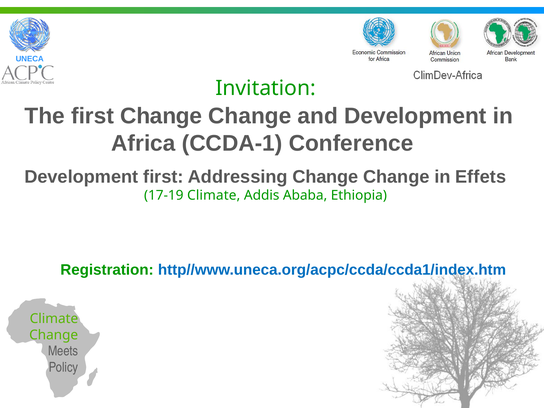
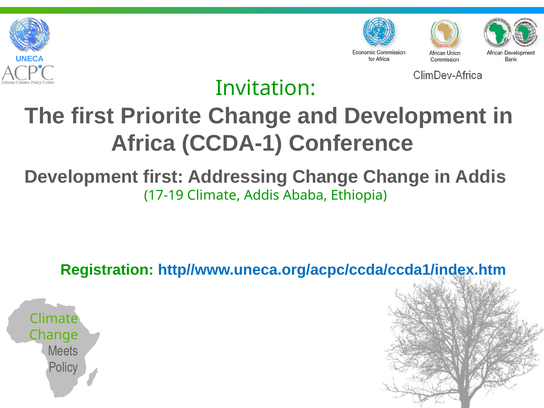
first Change: Change -> Priorite (161, 116)
in Effets: Effets -> Addis (481, 177)
